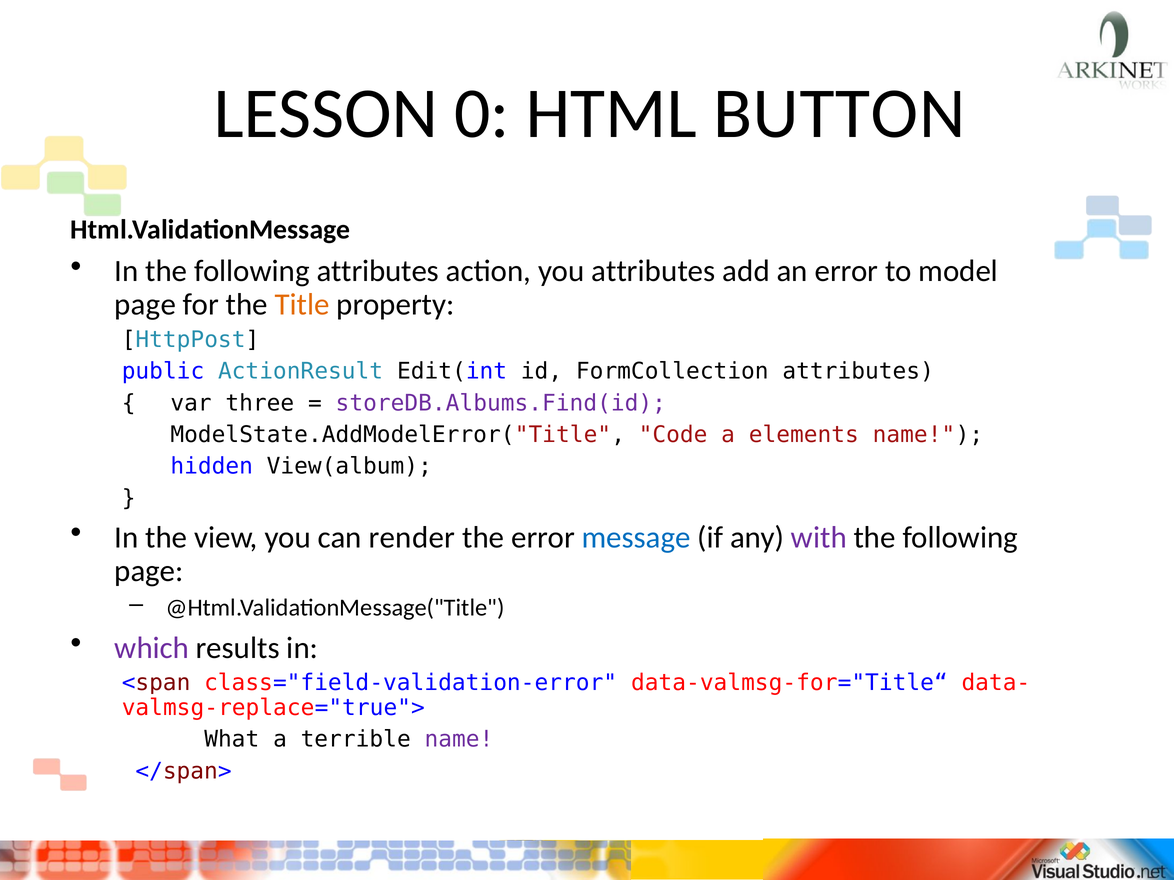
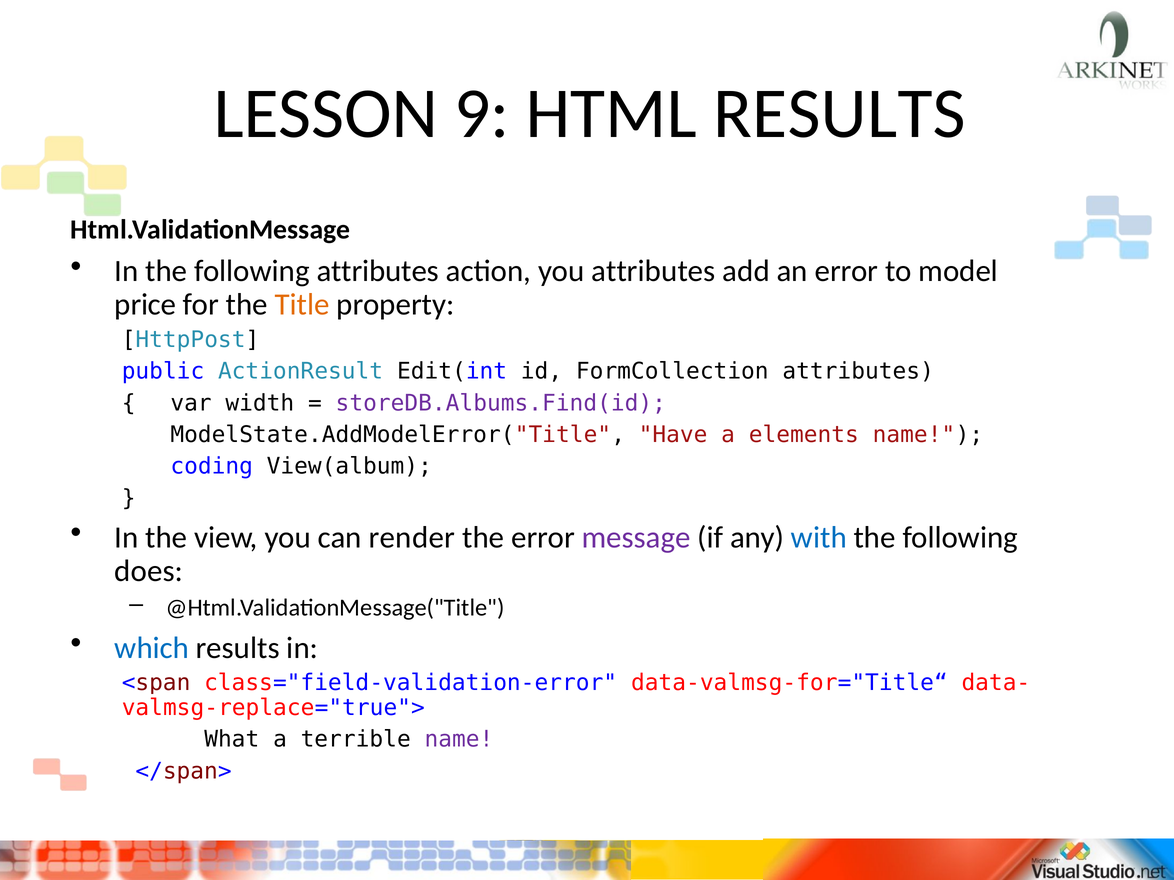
0: 0 -> 9 (482, 114)
HTML BUTTON: BUTTON -> RESULTS (839, 114)
page: page -> price (145, 305)
three: three -> width (260, 403)
Code: Code -> Have (673, 435)
hidden: hidden -> coding (212, 467)
message colour: blue -> purple (636, 538)
with colour: purple -> blue (819, 538)
page: page -> does (149, 571)
which colour: purple -> blue (152, 648)
